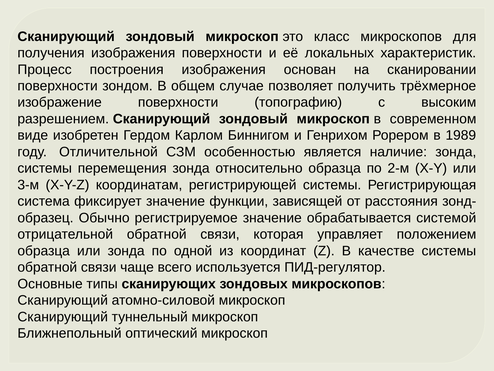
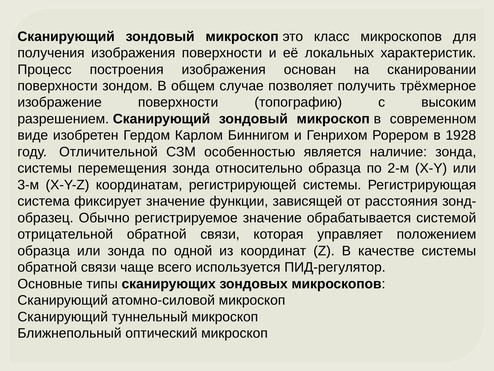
1989: 1989 -> 1928 (461, 135)
